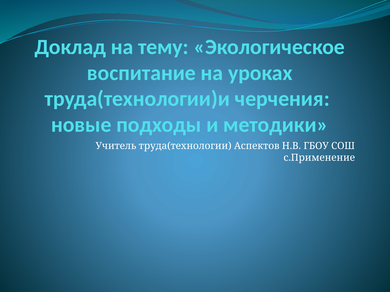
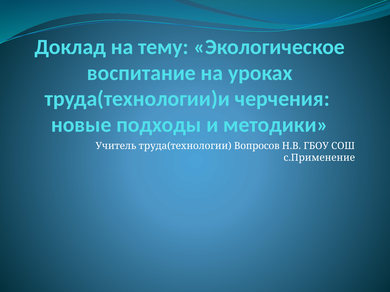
Аспектов: Аспектов -> Вопросов (257, 146)
